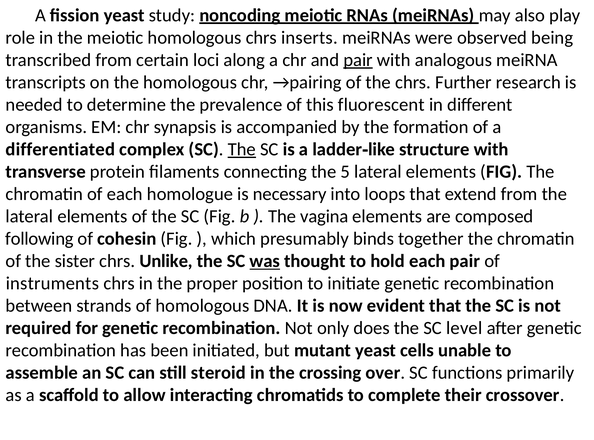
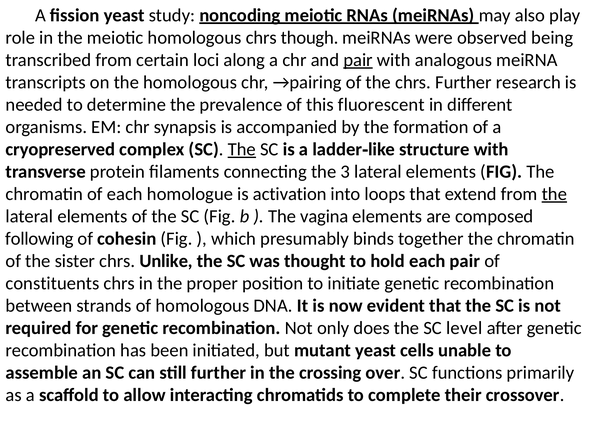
inserts: inserts -> though (310, 38)
differentiated: differentiated -> cryopreserved (60, 149)
5: 5 -> 3 (345, 172)
necessary: necessary -> activation (290, 194)
the underline: none -> present (554, 194)
was underline: present -> none (265, 261)
instruments: instruments -> constituents (52, 283)
still steroid: steroid -> further (219, 373)
